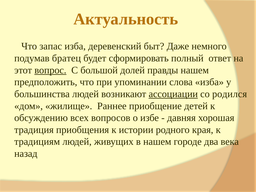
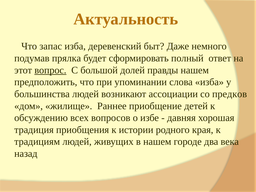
братец: братец -> прялка (66, 58)
ассоциации underline: present -> none (173, 94)
родился: родился -> предков (230, 94)
